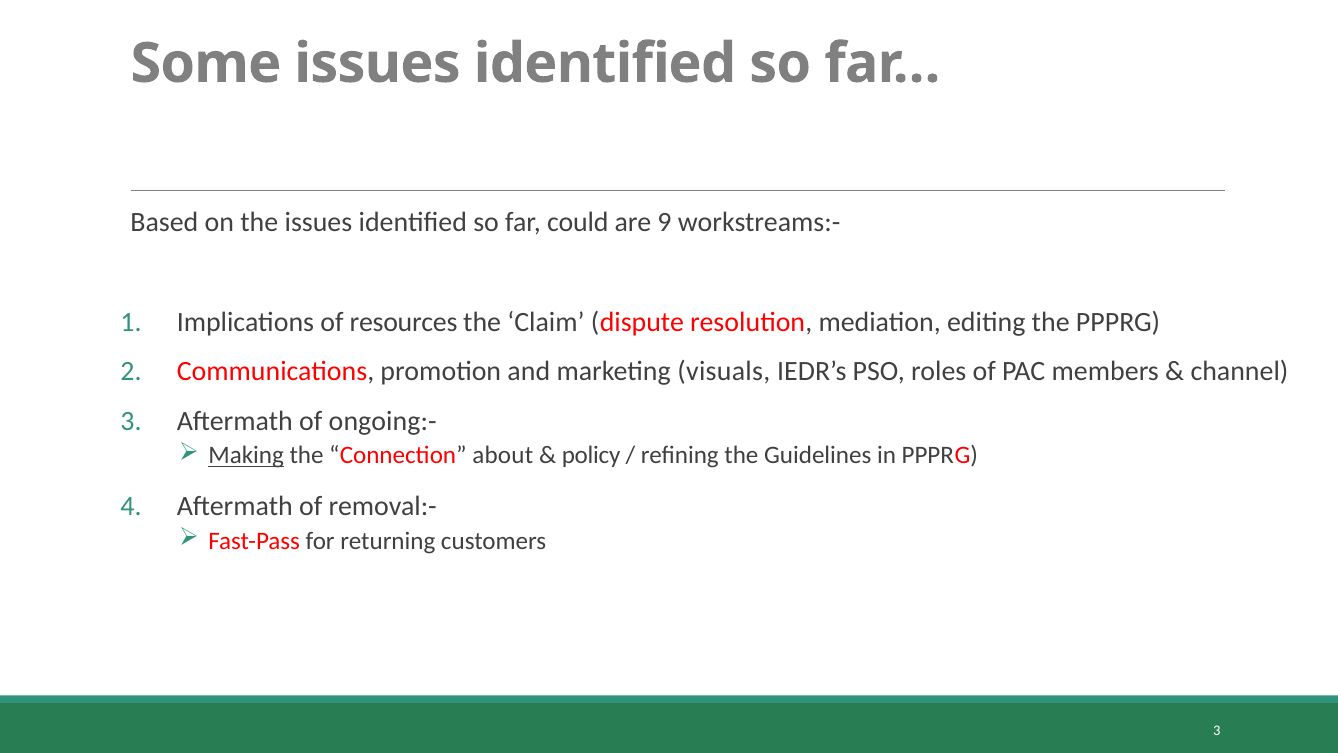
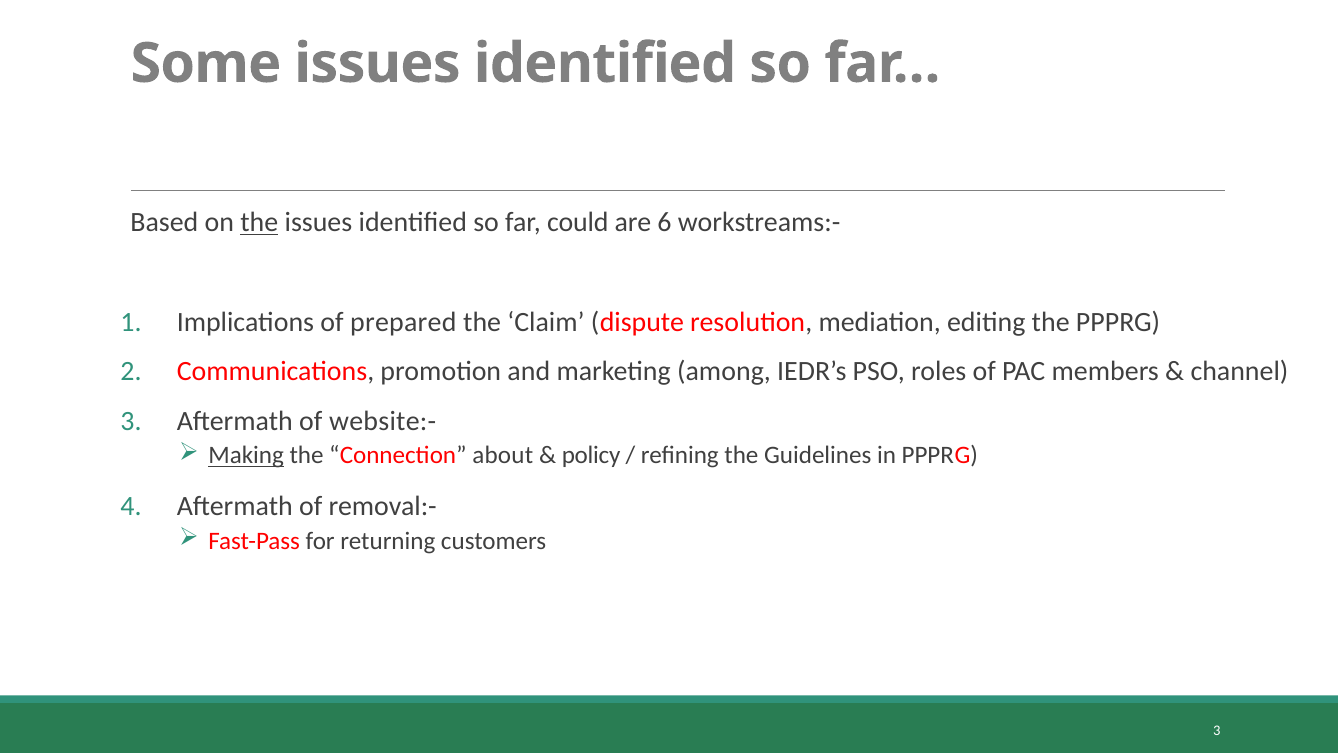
the underline: none -> present (259, 223)
9: 9 -> 6 (665, 223)
resources: resources -> prepared (403, 322)
visuals: visuals -> among (724, 371)
ongoing:-: ongoing:- -> website:- (383, 421)
